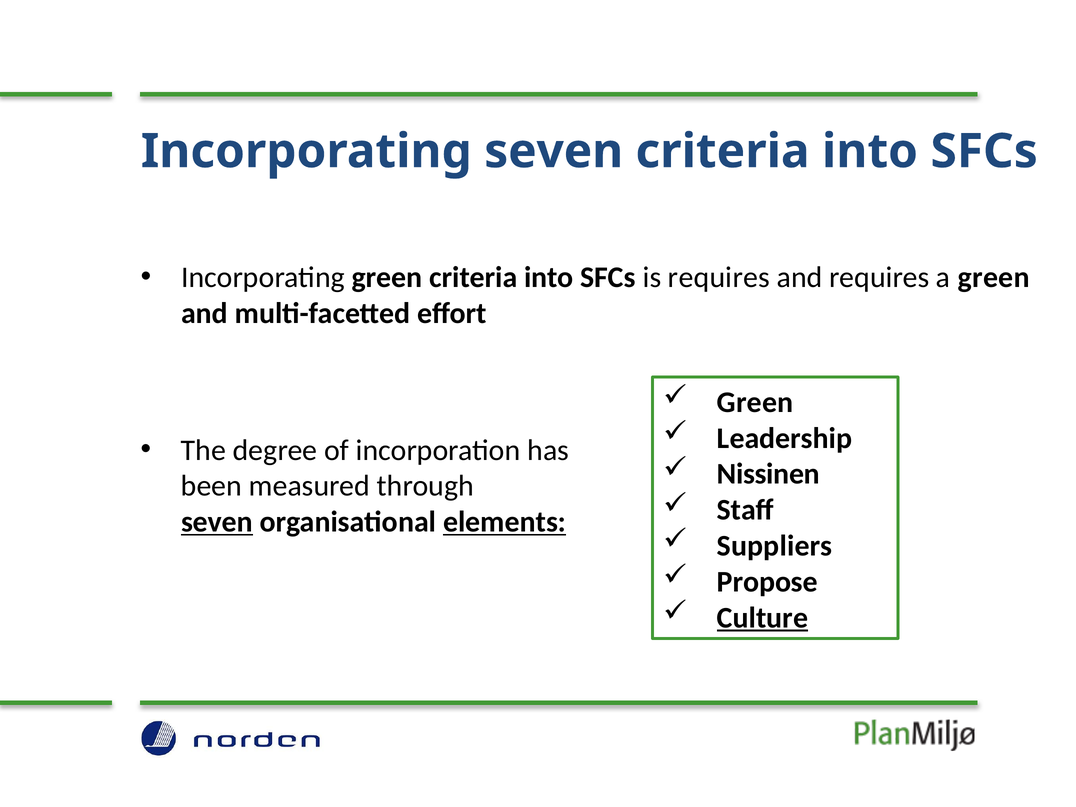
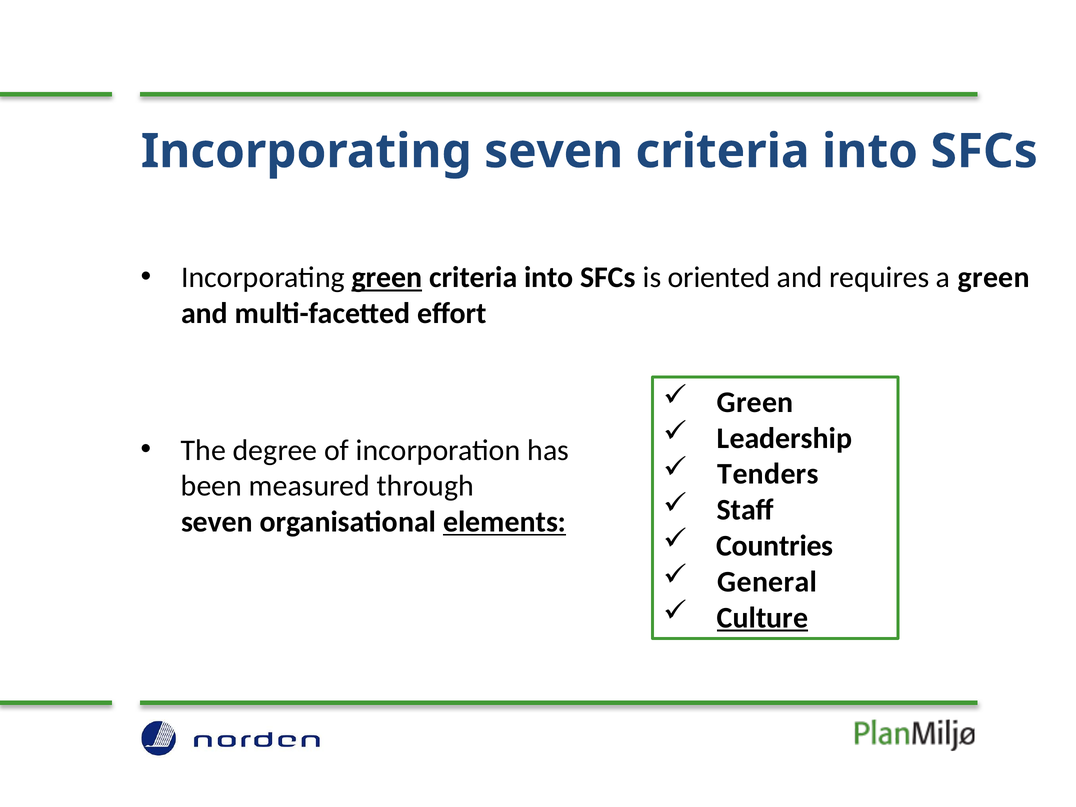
green underline: none -> present (387, 278)
is requires: requires -> oriented (719, 278)
Nissinen: Nissinen -> Tenders (768, 474)
seven underline: present -> none (217, 522)
Suppliers: Suppliers -> Countries (775, 546)
Propose: Propose -> General (767, 582)
